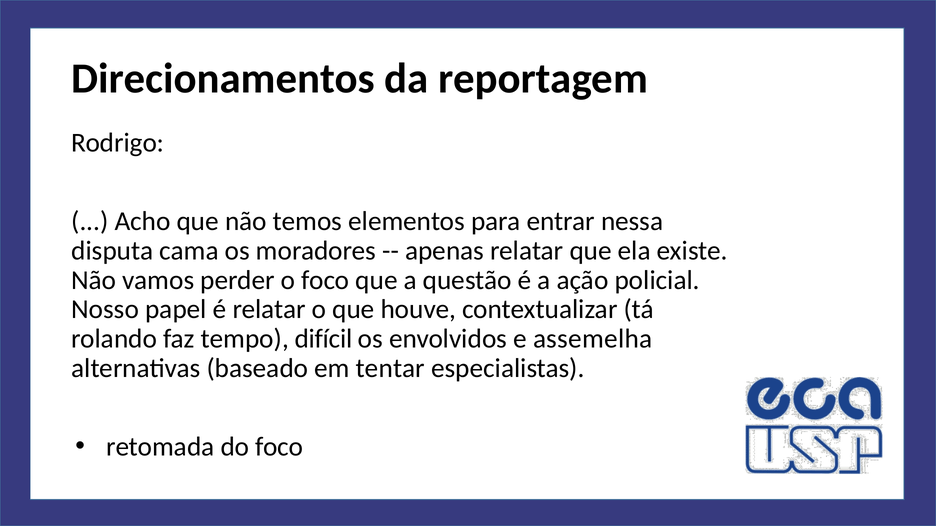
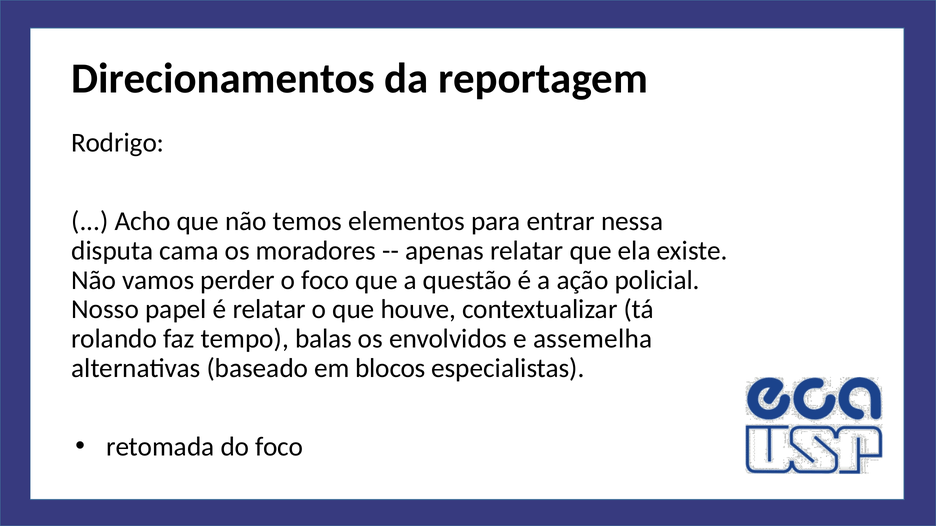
difícil: difícil -> balas (324, 339)
tentar: tentar -> blocos (391, 369)
